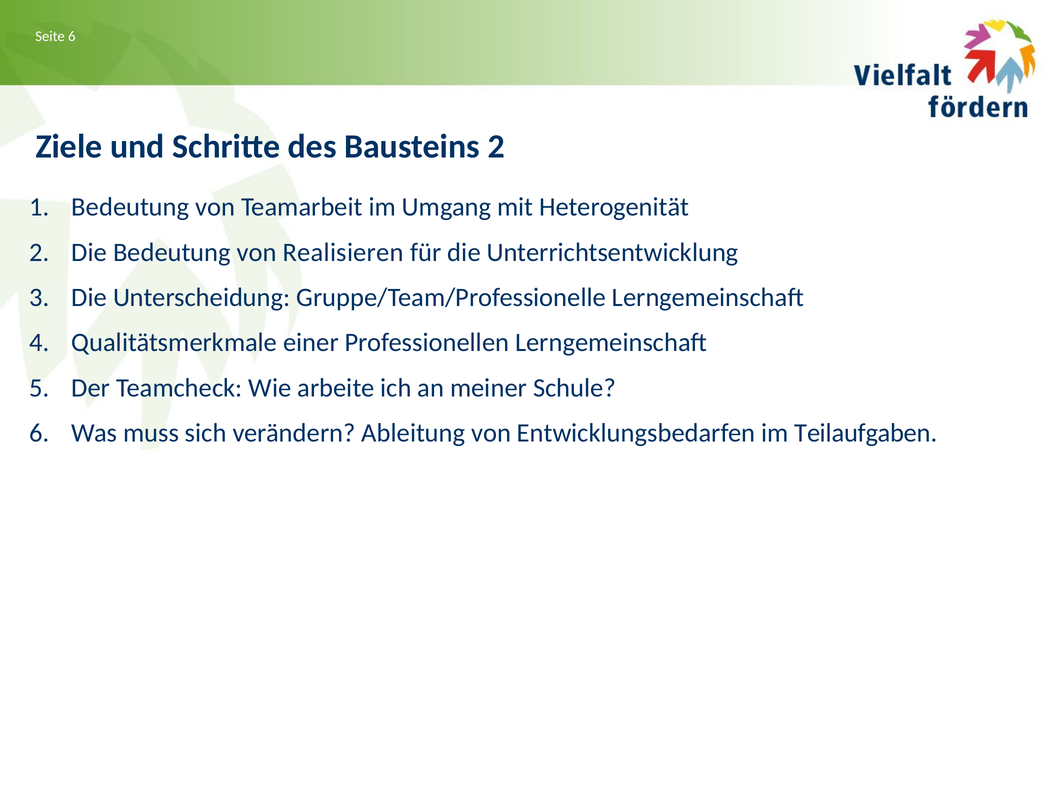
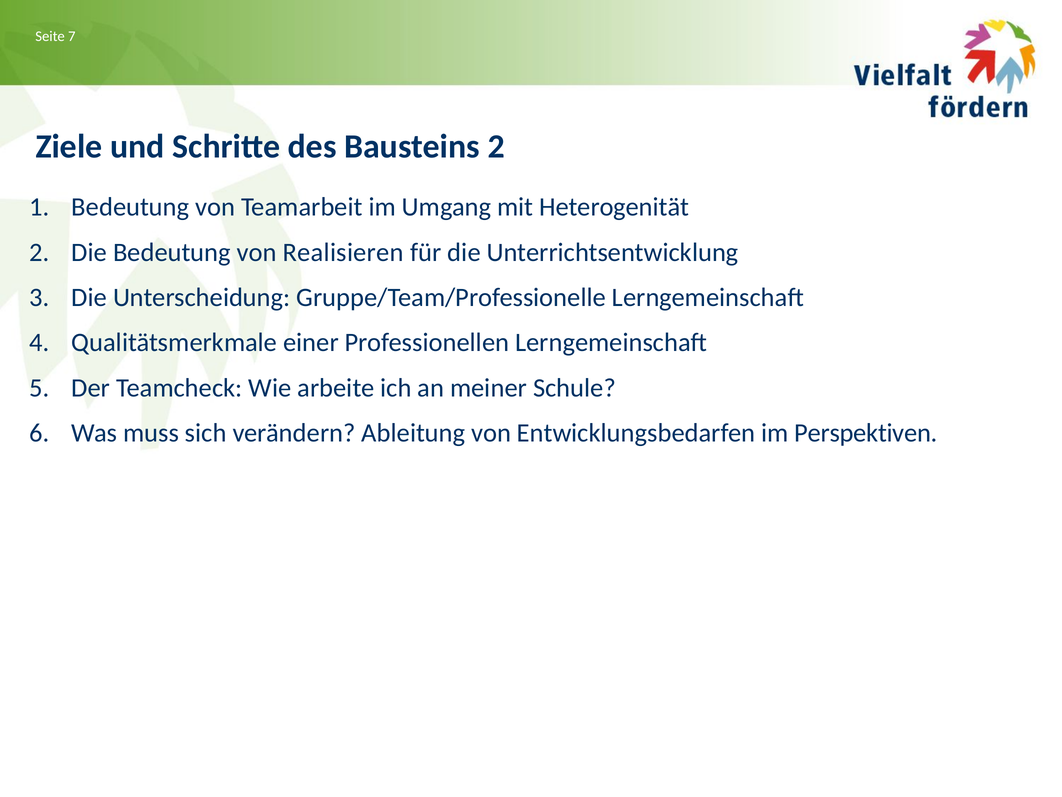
6: 6 -> 7 (72, 36)
Teilaufgaben: Teilaufgaben -> Perspektiven (866, 433)
